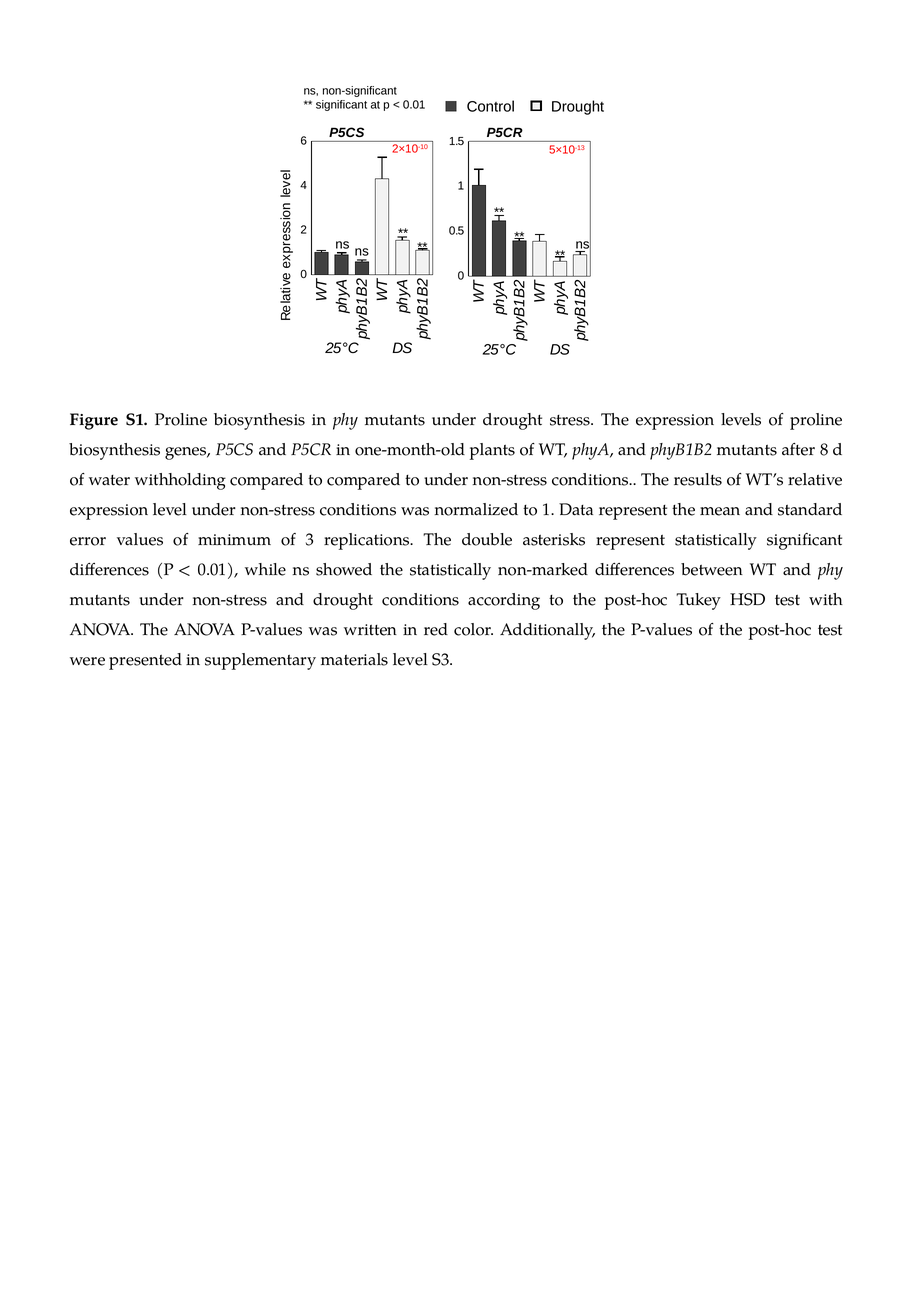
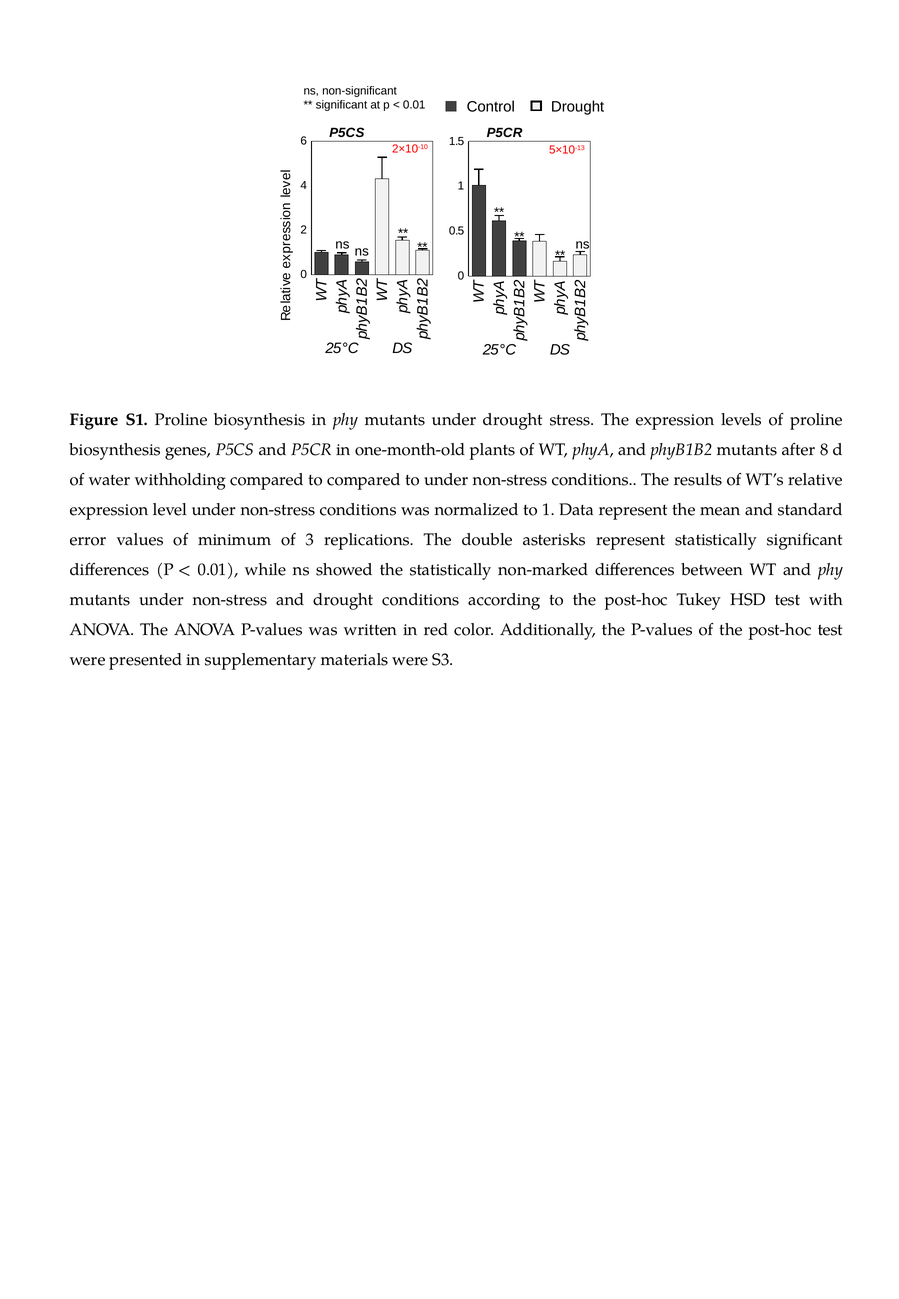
materials level: level -> were (410, 659)
